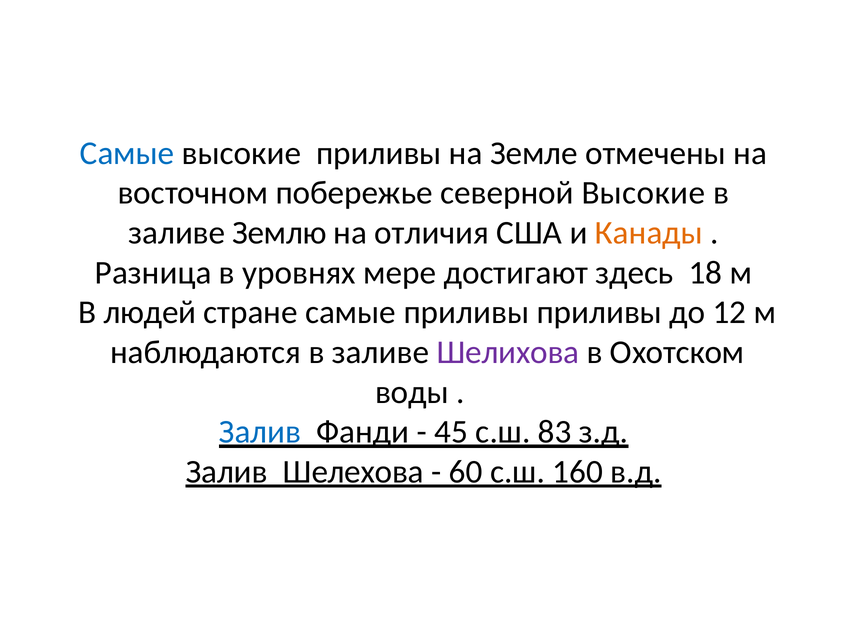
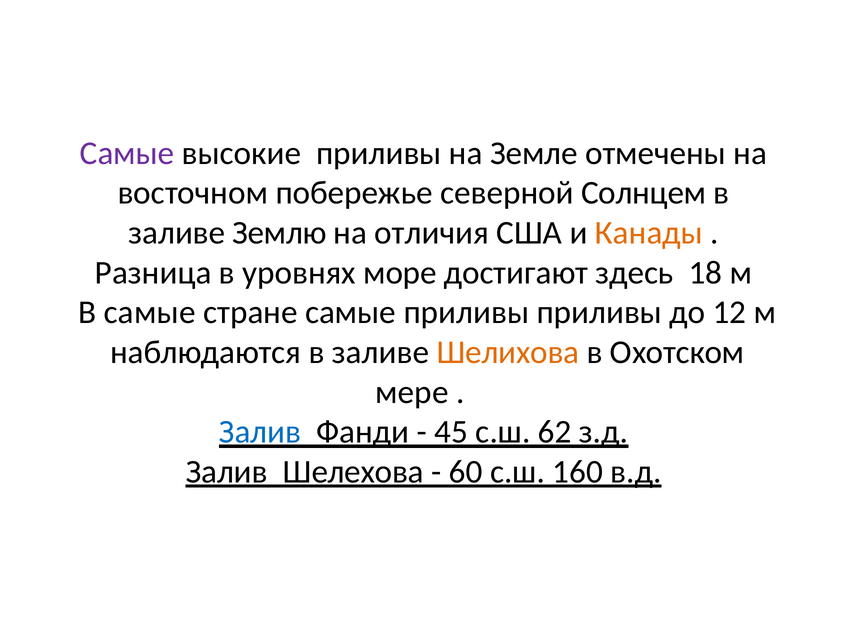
Самые colour: blue -> purple (127, 153)
северной Высокие: Высокие -> Солнцем (644, 193)
мере: мере -> море (400, 273)
В людей: людей -> самые (150, 313)
Шелихова colour: purple -> orange (508, 353)
воды: воды -> мере (412, 392)
83: 83 -> 62 (555, 432)
